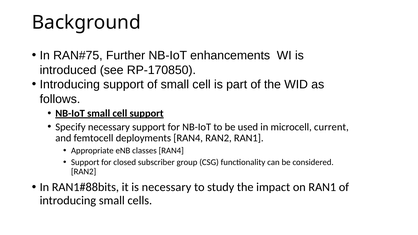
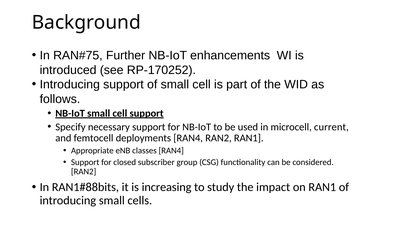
RP-170850: RP-170850 -> RP-170252 (161, 70)
is necessary: necessary -> increasing (167, 187)
